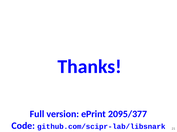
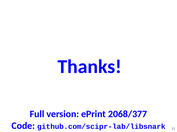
2095/377: 2095/377 -> 2068/377 (128, 115)
